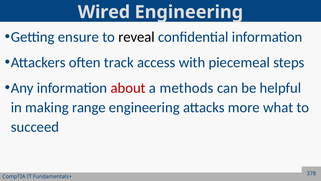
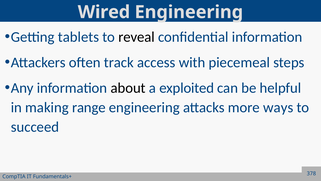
ensure: ensure -> tablets (78, 37)
about colour: red -> black (128, 88)
methods: methods -> exploited (187, 88)
what: what -> ways (278, 107)
